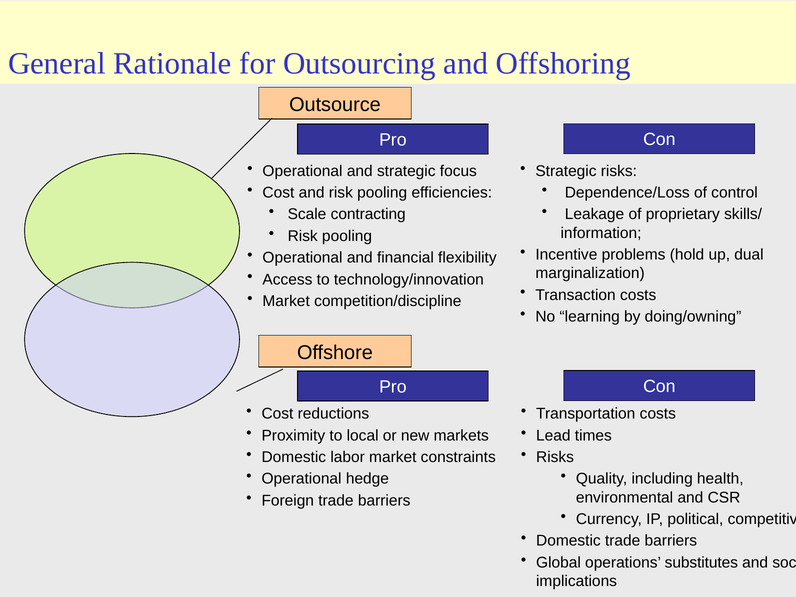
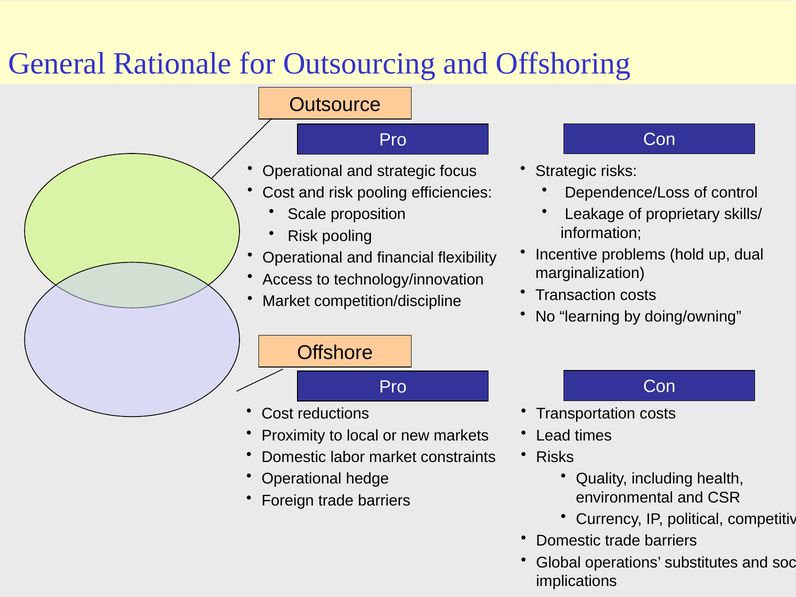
contracting: contracting -> proposition (368, 214)
